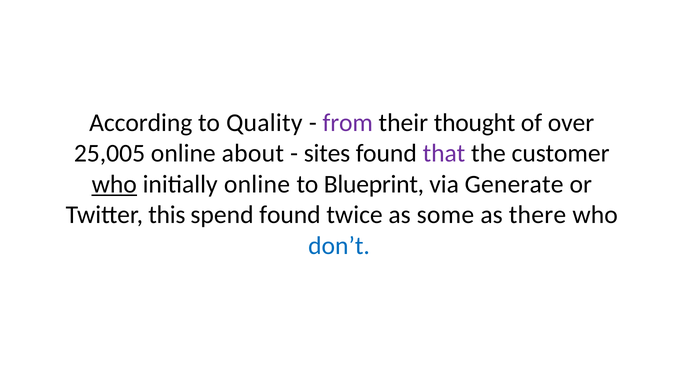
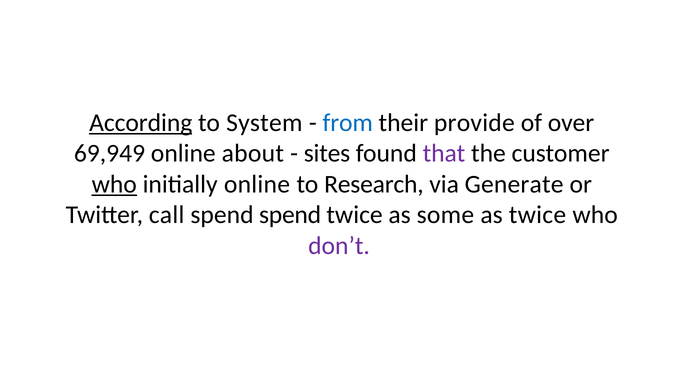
According underline: none -> present (141, 123)
Quality: Quality -> System (264, 123)
from colour: purple -> blue (348, 123)
thought: thought -> provide (474, 123)
25,005: 25,005 -> 69,949 (109, 154)
Blueprint: Blueprint -> Research (374, 184)
this: this -> call (167, 215)
spend found: found -> spend (290, 215)
as there: there -> twice (537, 215)
don’t colour: blue -> purple (339, 246)
